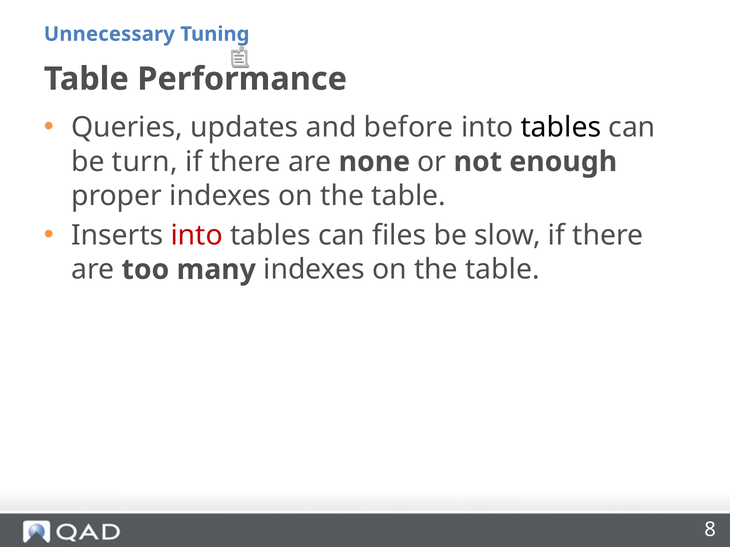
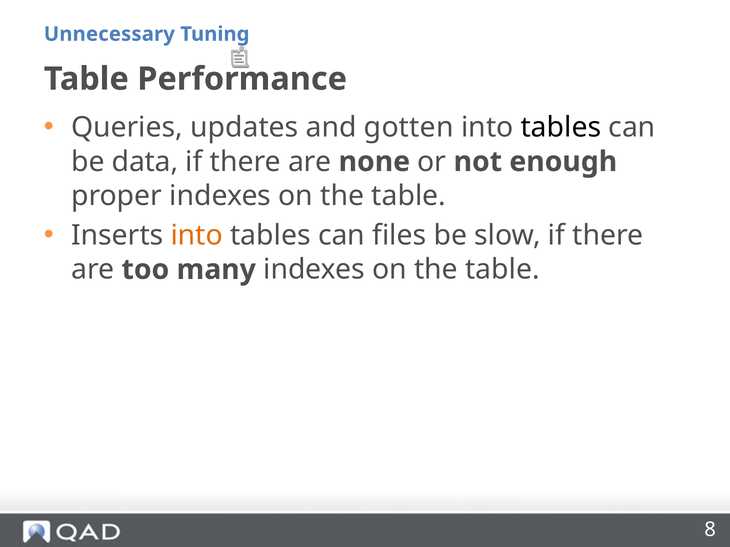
before: before -> gotten (409, 128)
turn: turn -> data (145, 162)
into colour: red -> orange (197, 236)
